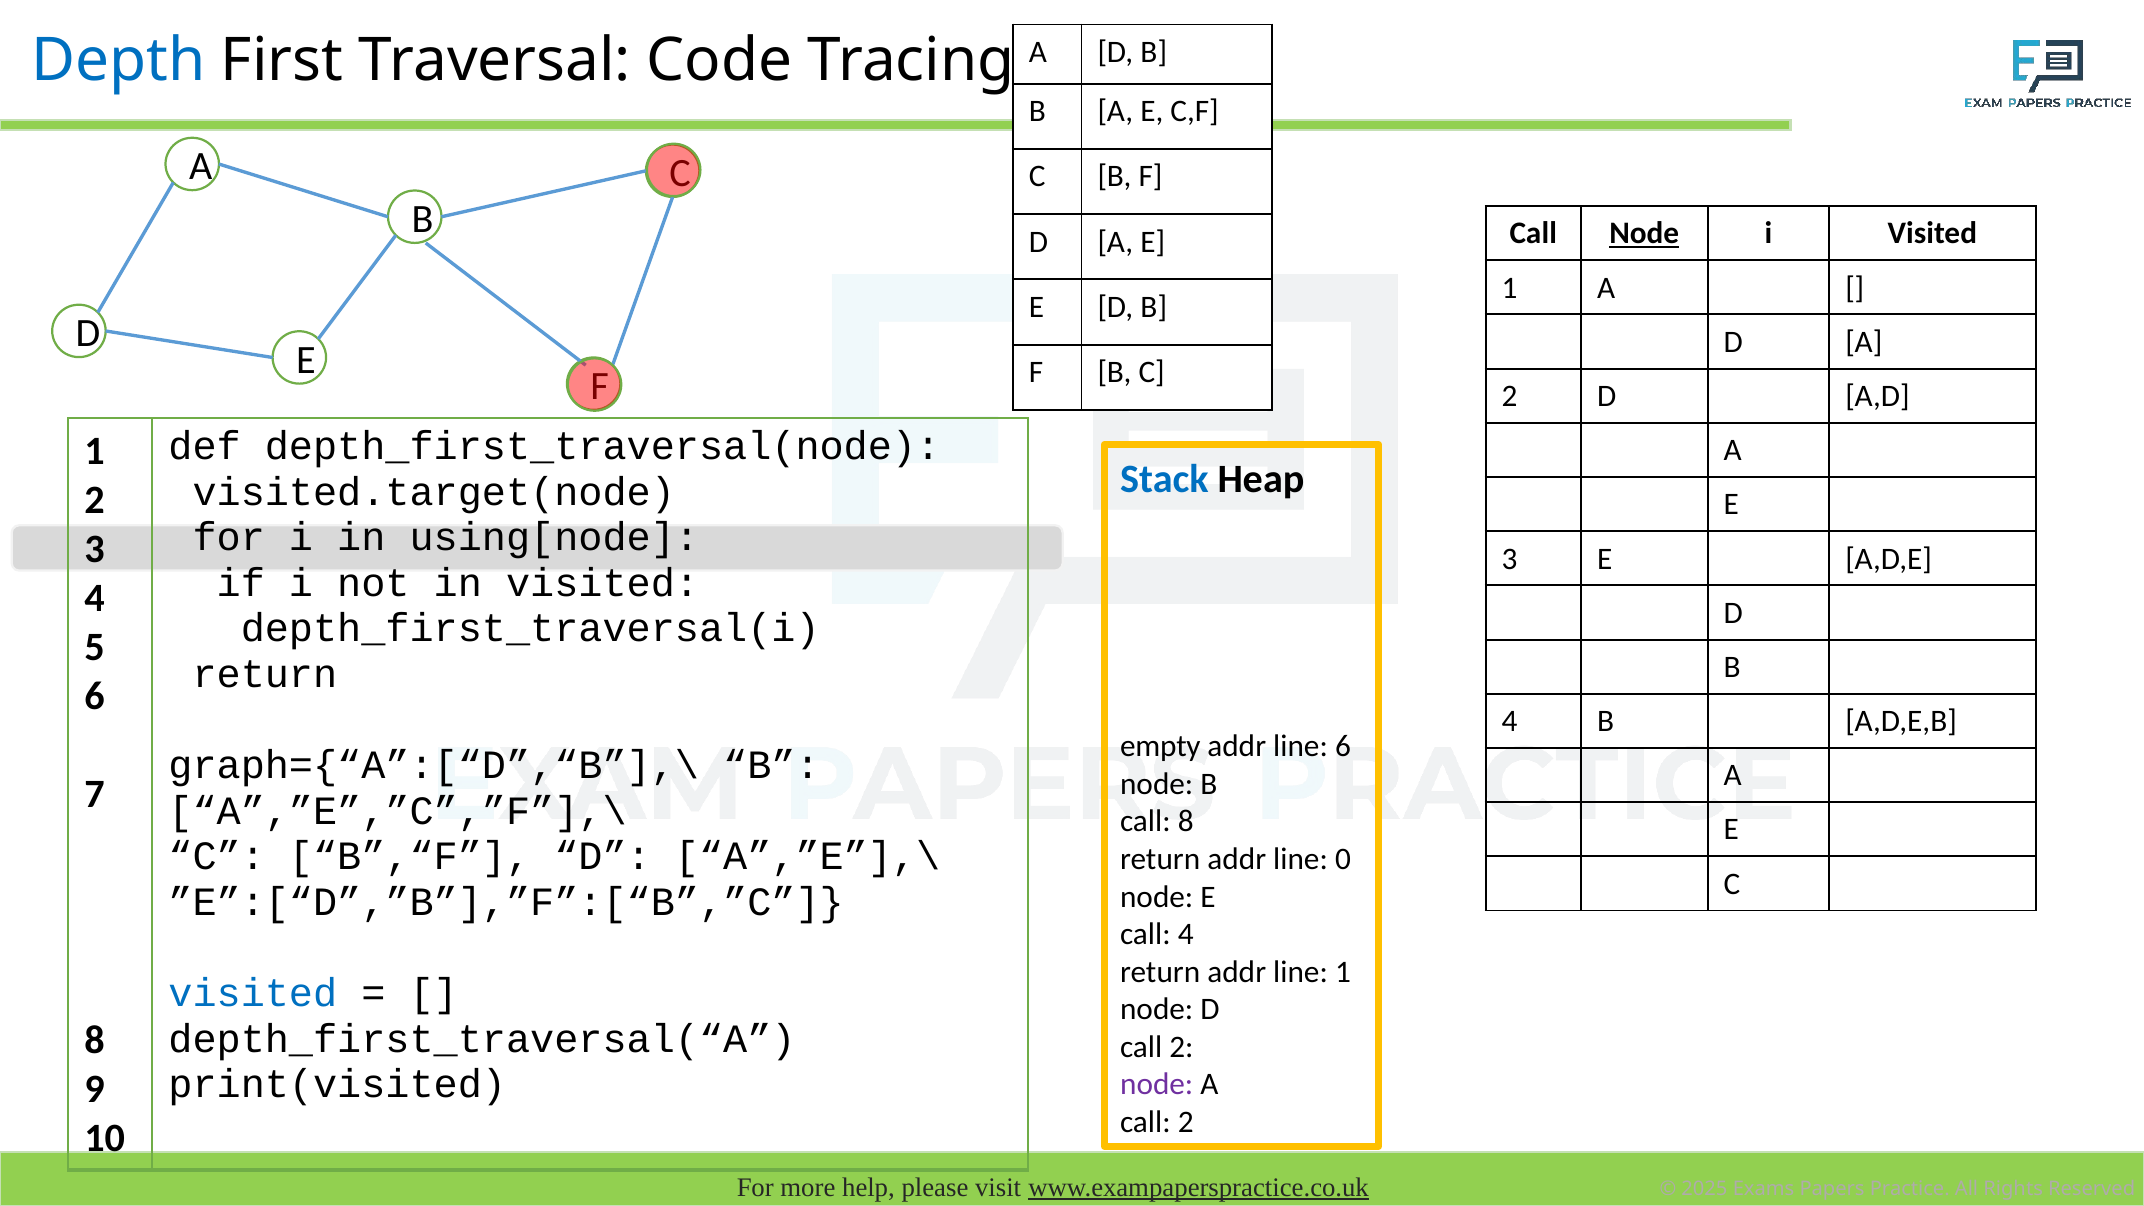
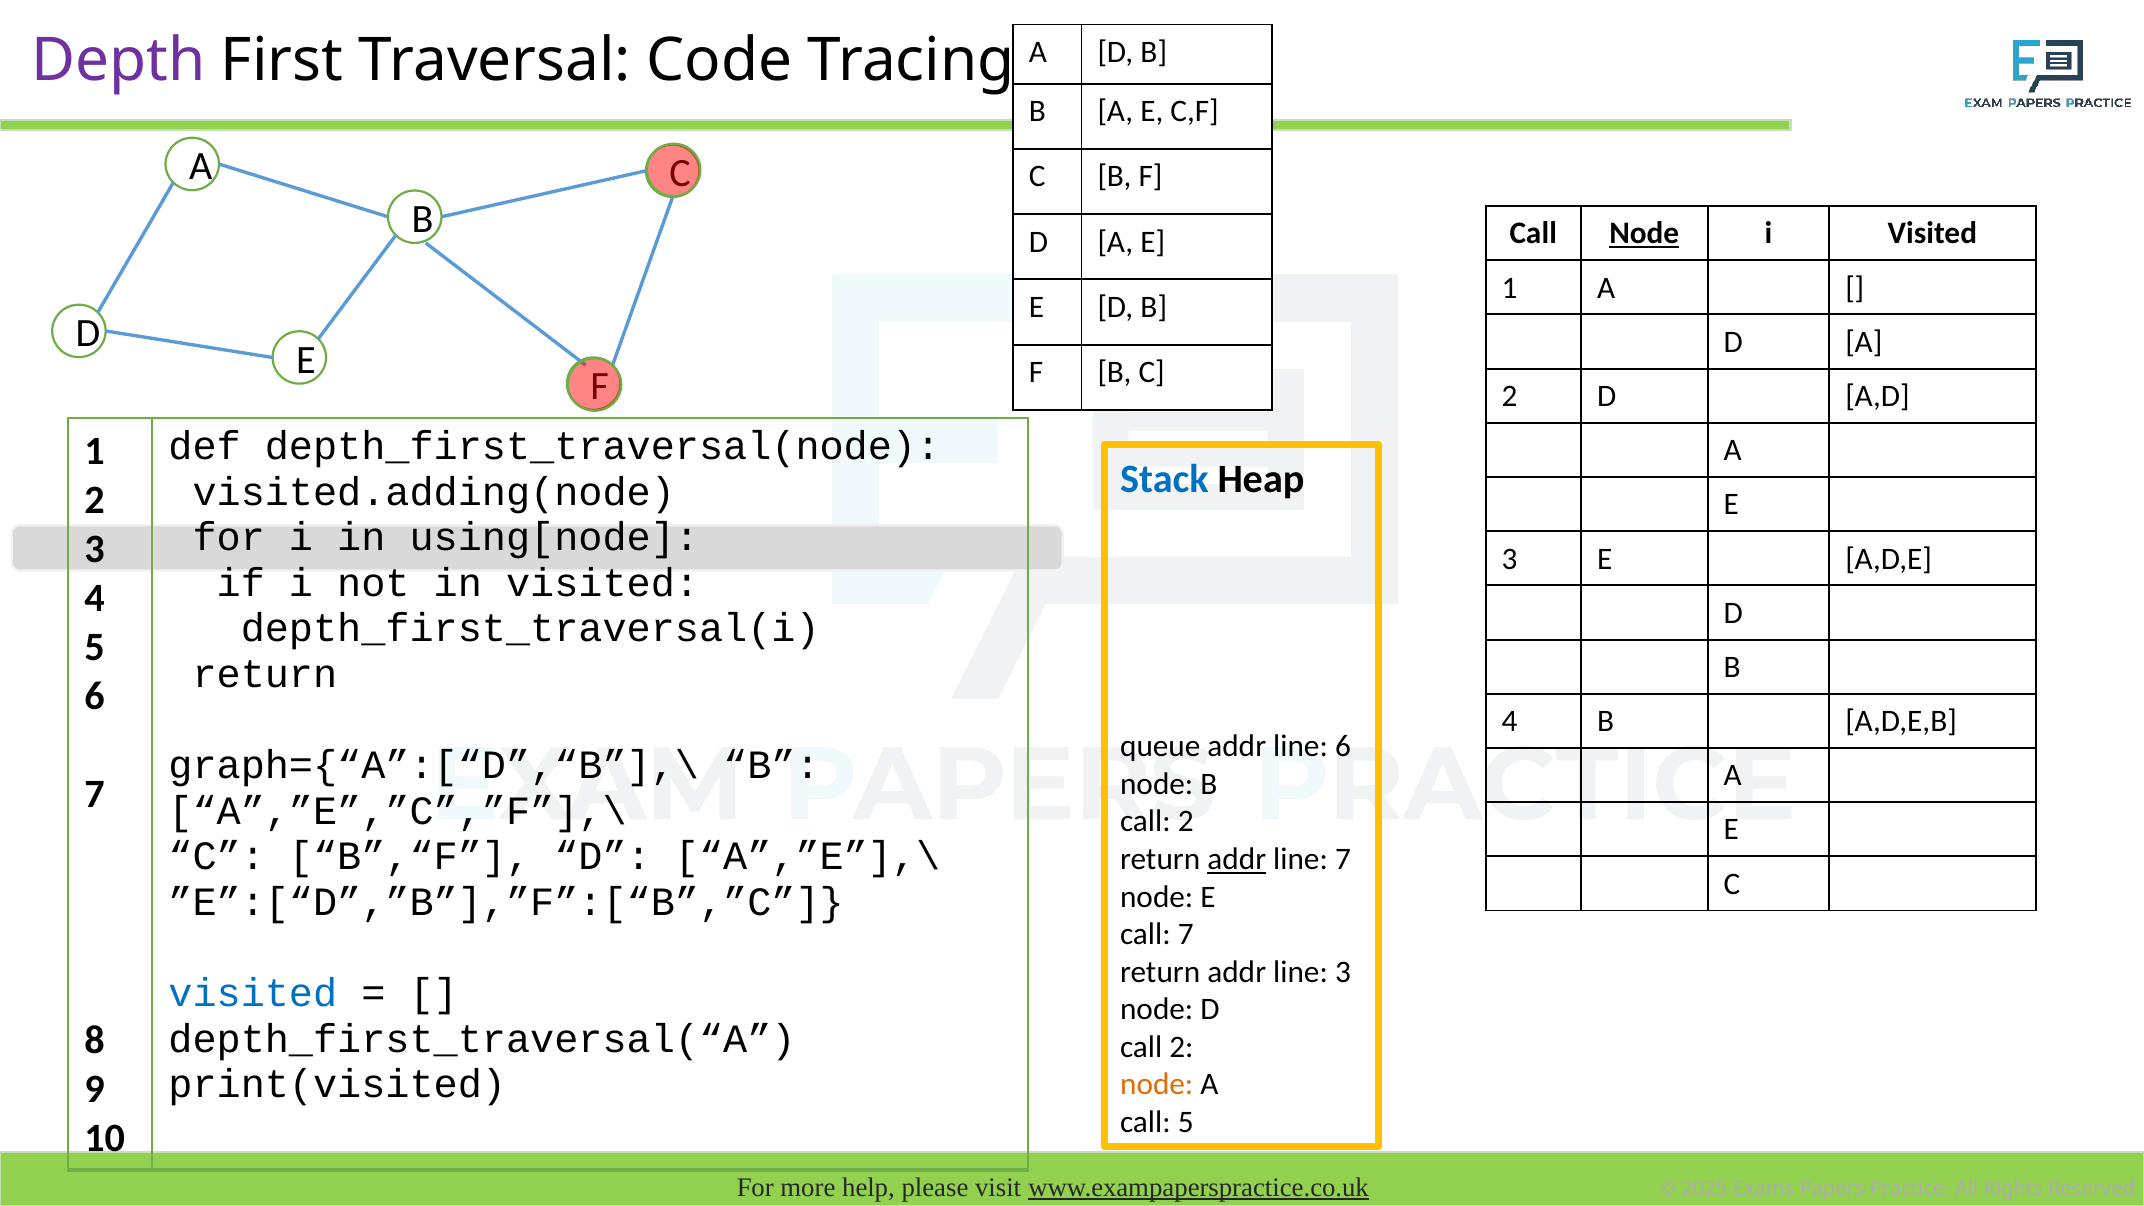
Depth colour: blue -> purple (118, 61)
visited.target(node: visited.target(node -> visited.adding(node (434, 492)
empty: empty -> queue (1160, 747)
8: 8 -> 2 (1186, 822)
addr underline: none -> present (1237, 859)
line 0: 0 -> 7 (1343, 859)
call 4: 4 -> 7 (1186, 934)
line 1: 1 -> 3 (1343, 972)
node colour: purple -> orange (1157, 1084)
2: 2 -> 5 (1186, 1122)
